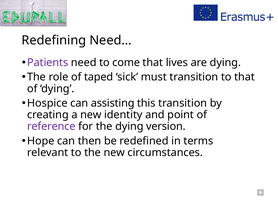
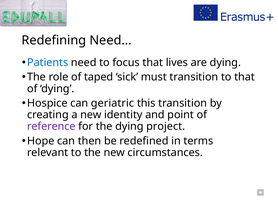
Patients colour: purple -> blue (48, 63)
come: come -> focus (126, 63)
assisting: assisting -> geriatric (113, 103)
version: version -> project (166, 127)
